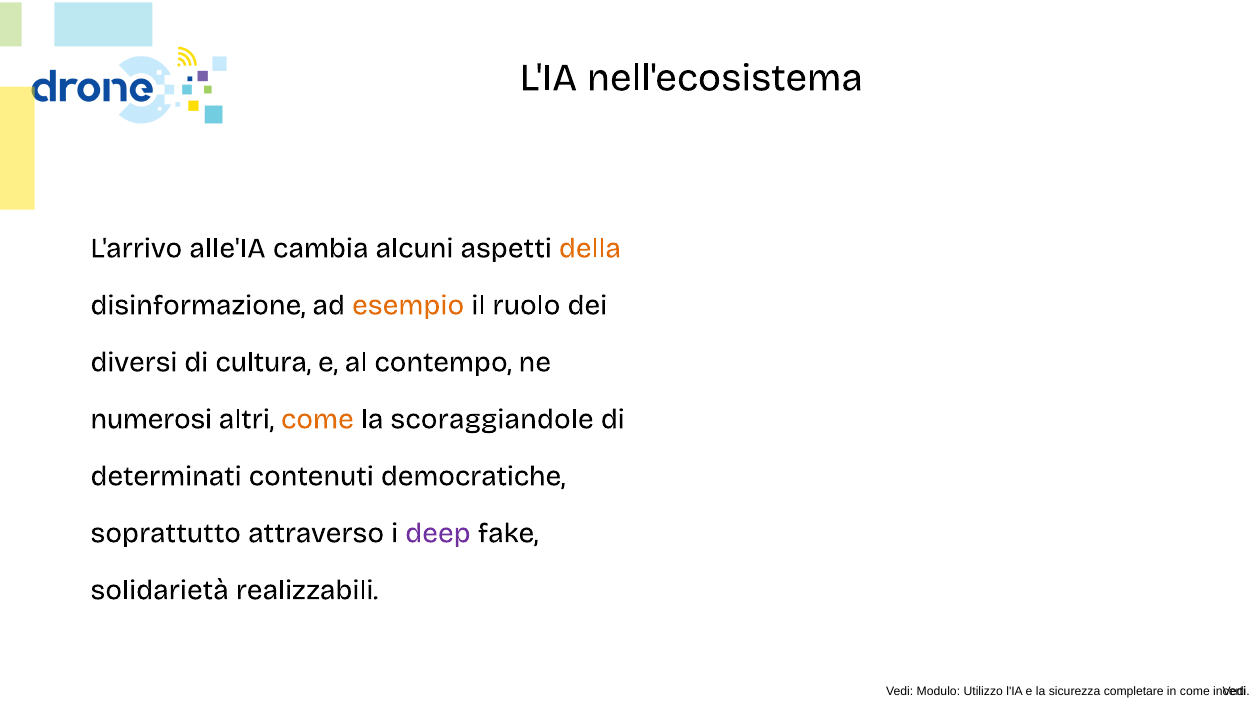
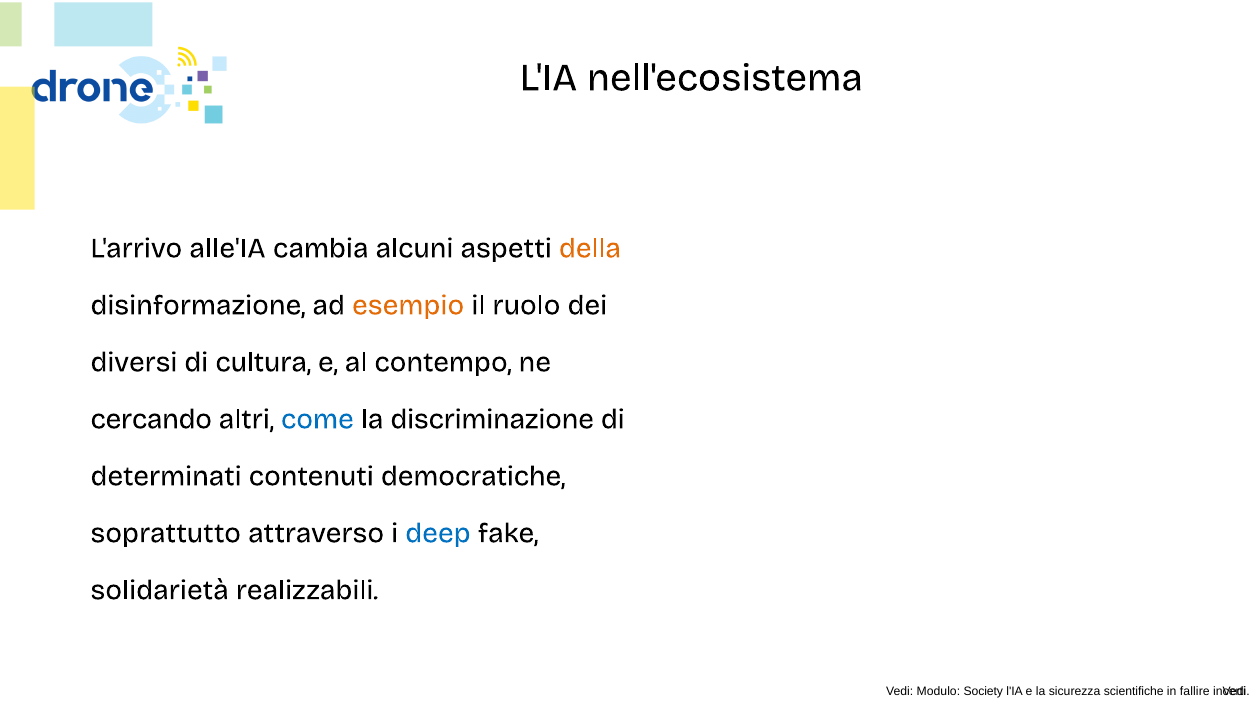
numerosi: numerosi -> cercando (151, 419)
come colour: orange -> blue (317, 419)
scoraggiandole: scoraggiandole -> discriminazione (492, 419)
deep colour: purple -> blue (438, 533)
Utilizzo: Utilizzo -> Society (983, 691)
completare: completare -> scientifiche (1134, 691)
in come: come -> fallire (1195, 691)
